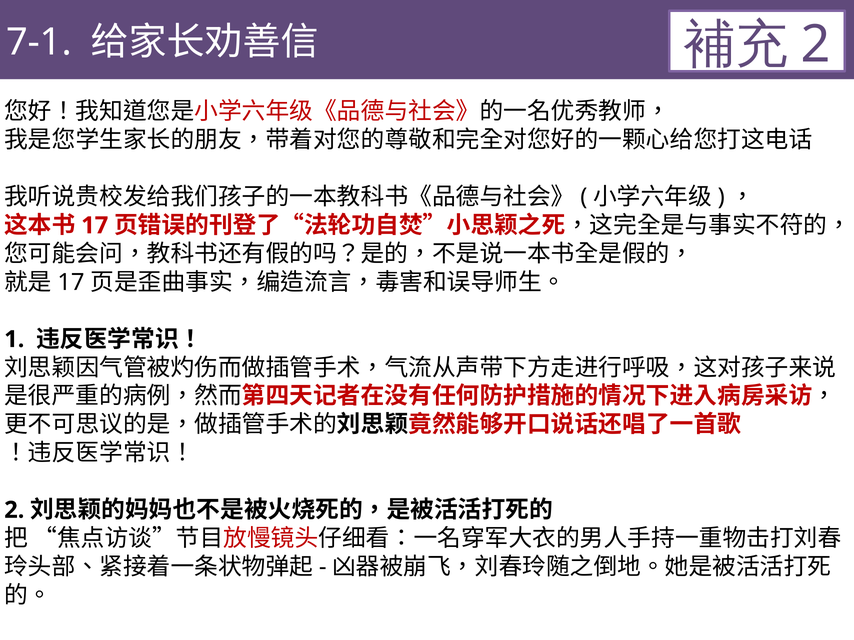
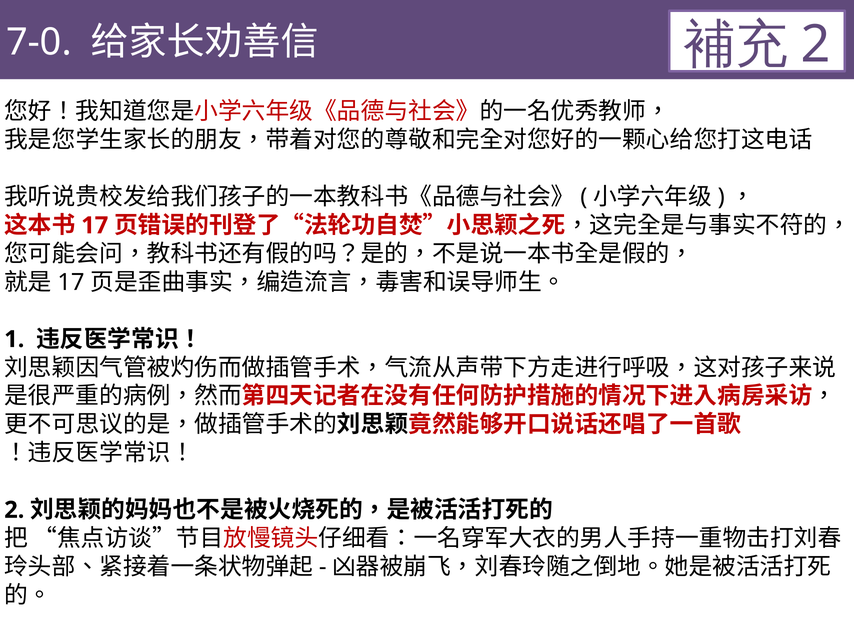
7-1: 7-1 -> 7-0 (39, 42)
